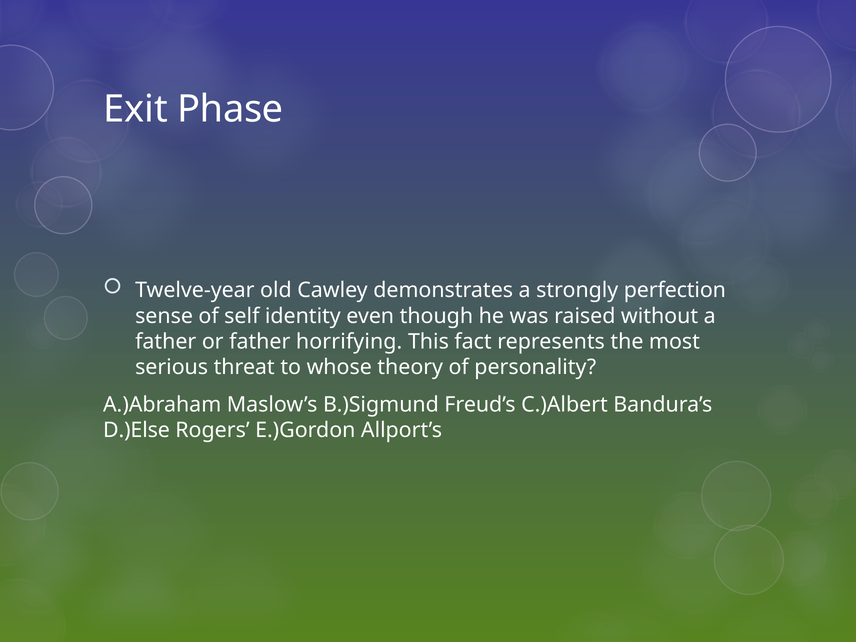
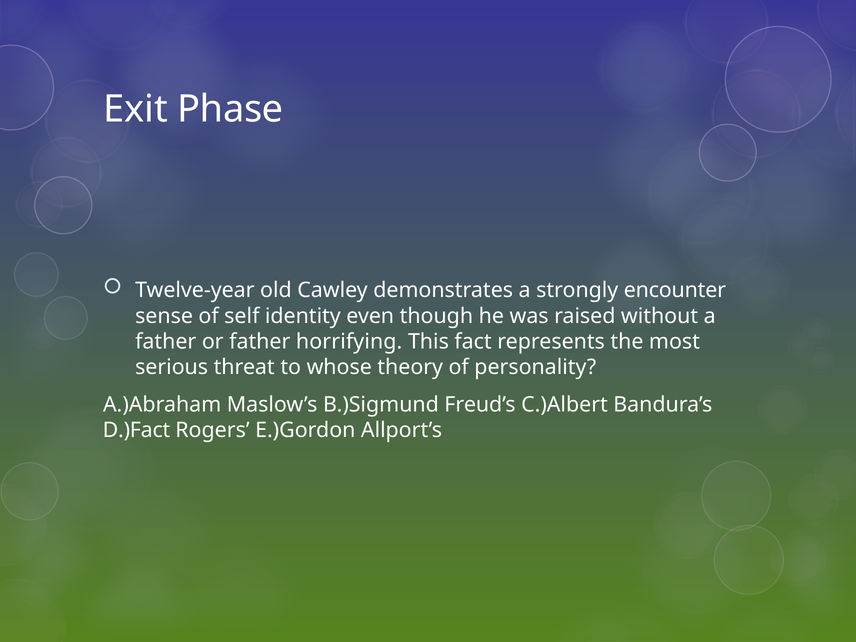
perfection: perfection -> encounter (675, 290)
D.)Else: D.)Else -> D.)Fact (137, 430)
